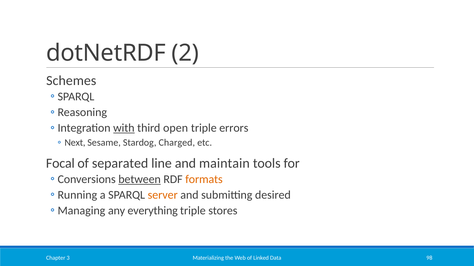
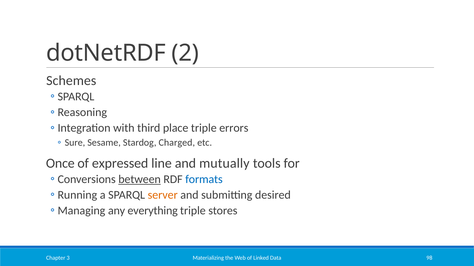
with underline: present -> none (124, 128)
open: open -> place (176, 128)
Next: Next -> Sure (75, 143)
Focal: Focal -> Once (60, 164)
separated: separated -> expressed (120, 164)
maintain: maintain -> mutually (224, 164)
formats colour: orange -> blue (204, 180)
